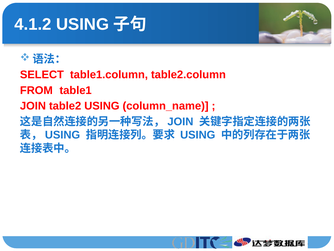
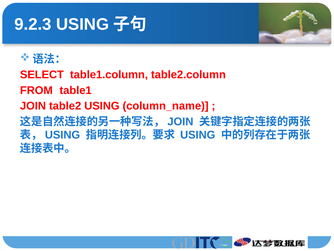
4.1.2: 4.1.2 -> 9.2.3 (33, 24)
